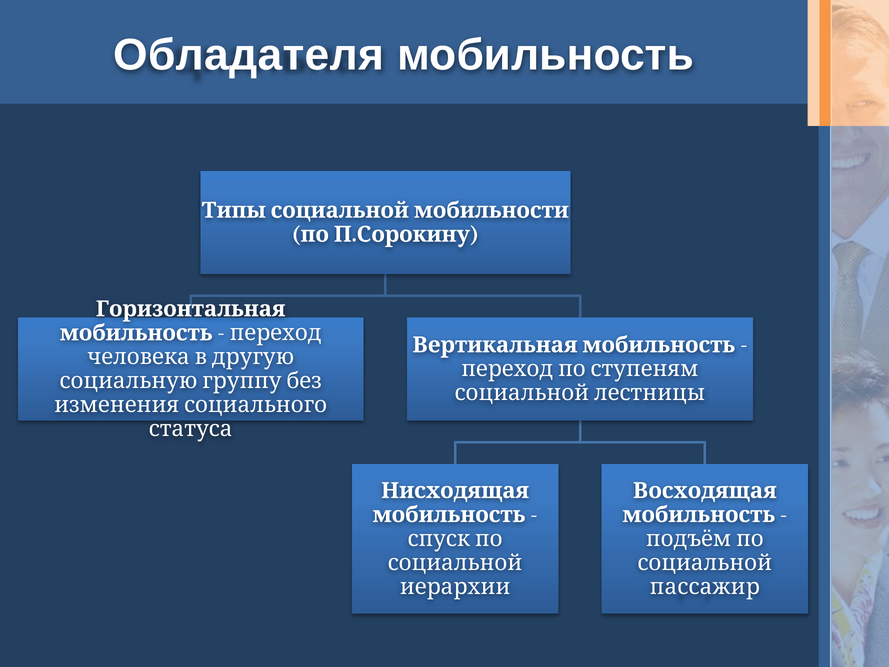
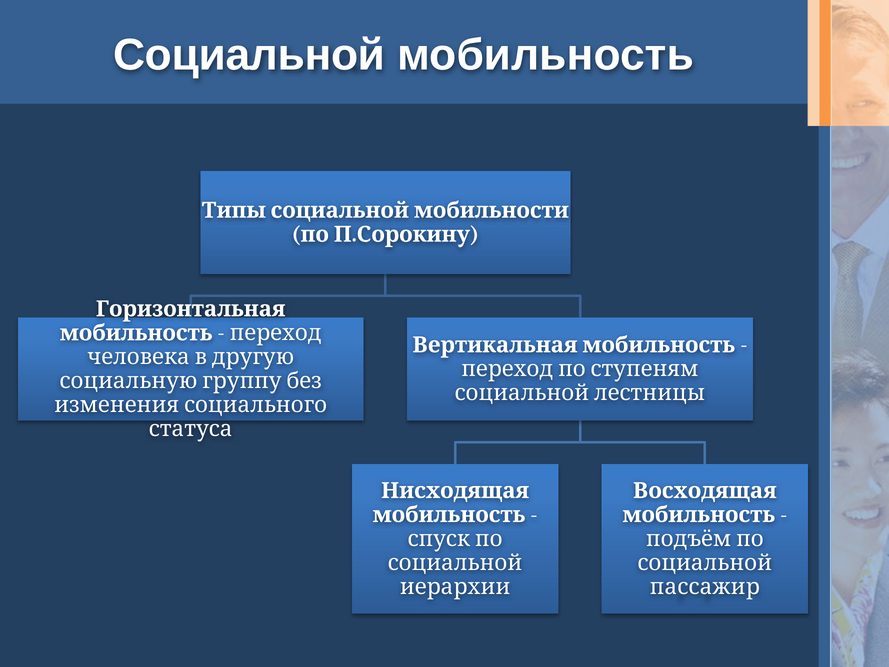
Обладателя: Обладателя -> Социальной (249, 55)
